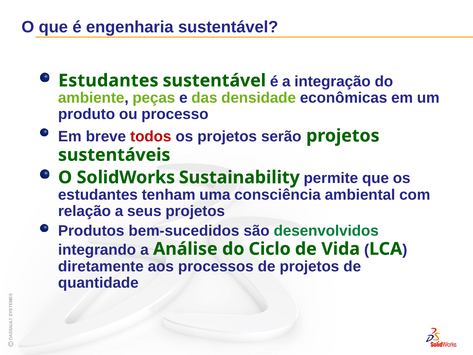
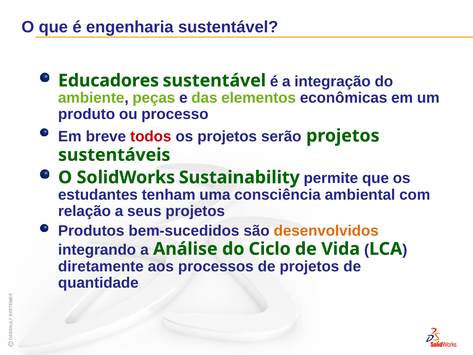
Estudantes: Estudantes -> Educadores (109, 81)
densidade: densidade -> elementos (259, 98)
desenvolvidos colour: green -> orange (326, 231)
